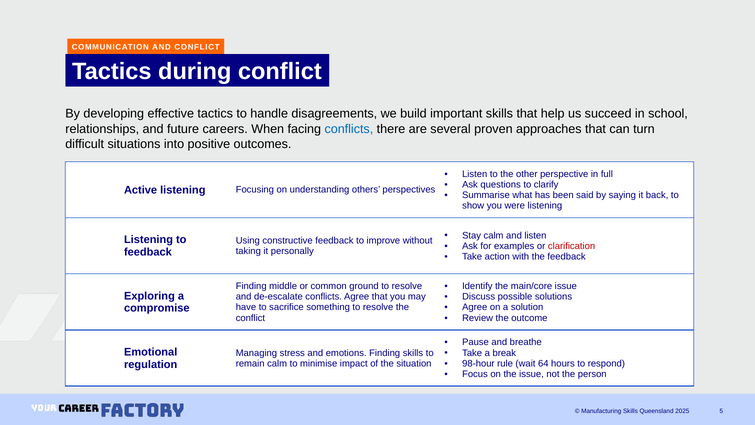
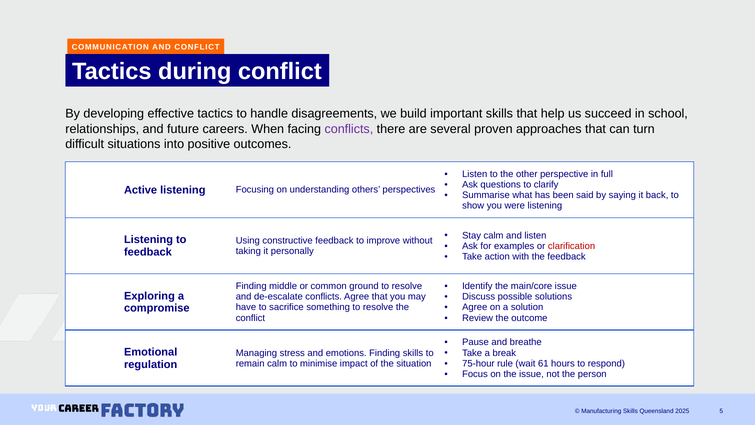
conflicts colour: blue -> purple (349, 129)
98-hour: 98-hour -> 75-hour (478, 363)
64: 64 -> 61 (543, 363)
